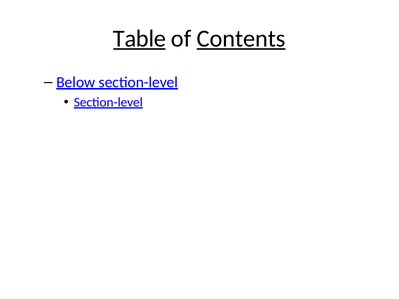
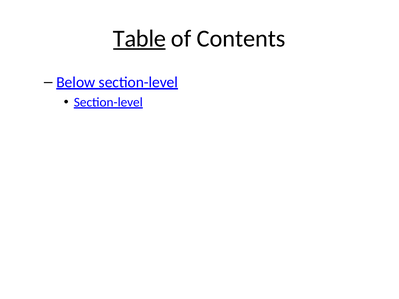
Contents underline: present -> none (241, 39)
